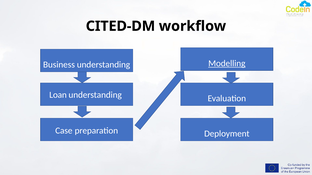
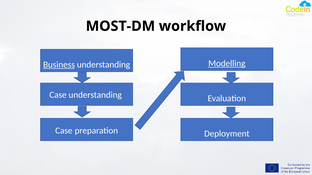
CITED-DM: CITED-DM -> MOST-DM (120, 26)
Business underline: none -> present (59, 65)
Loan: Loan -> Case (58, 95)
